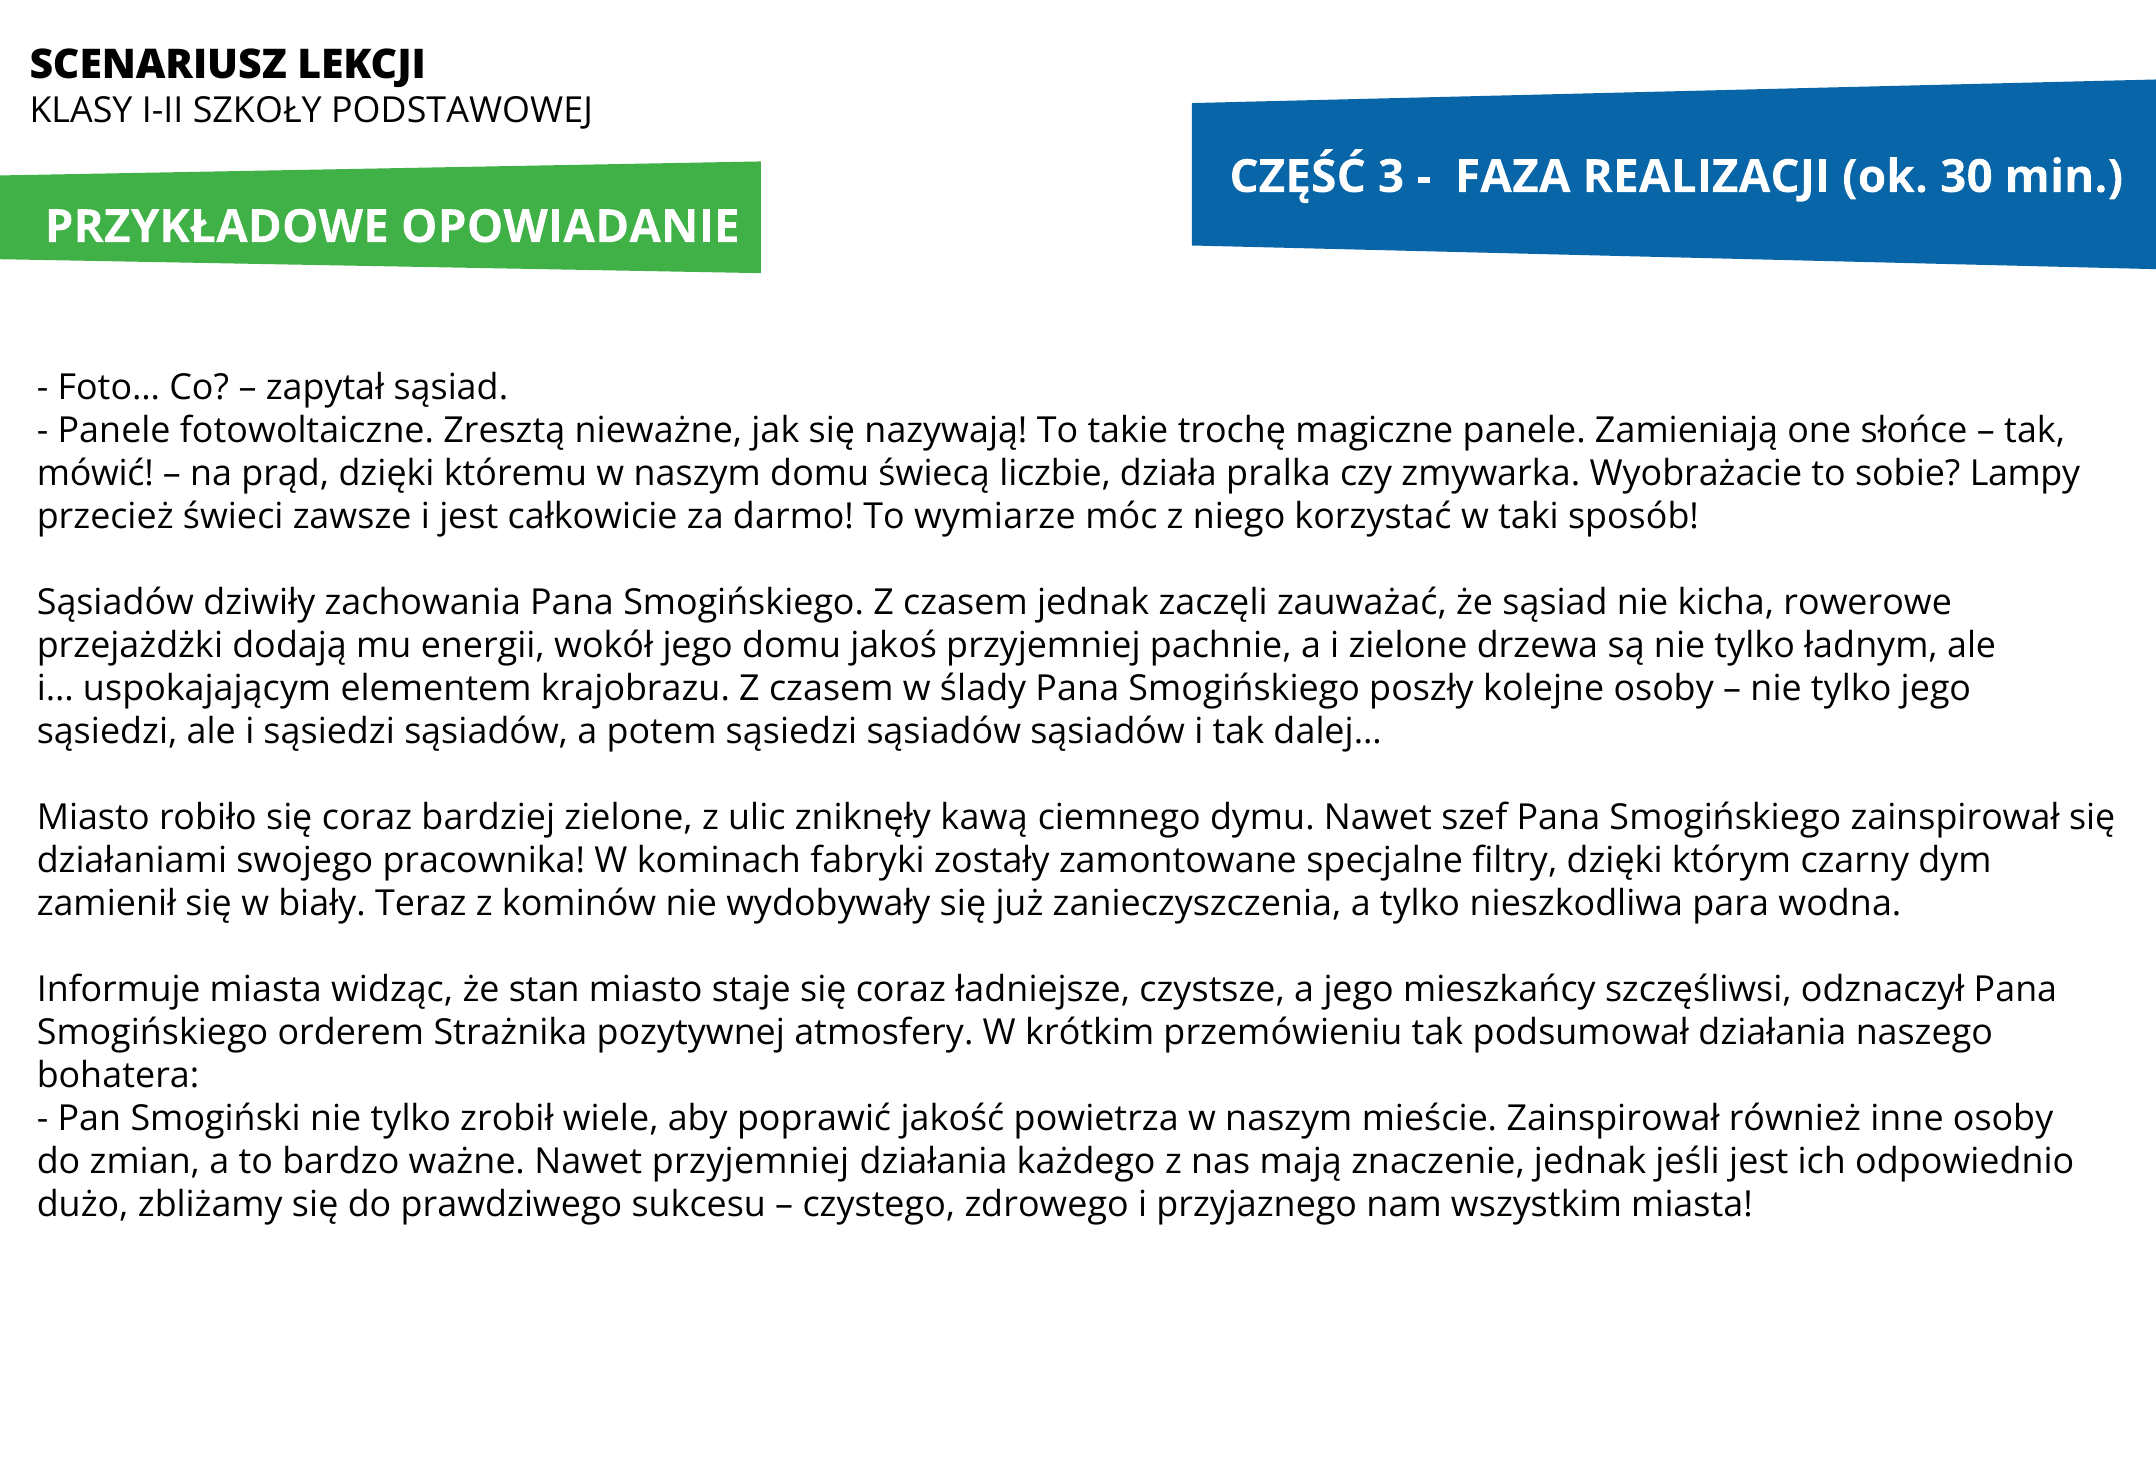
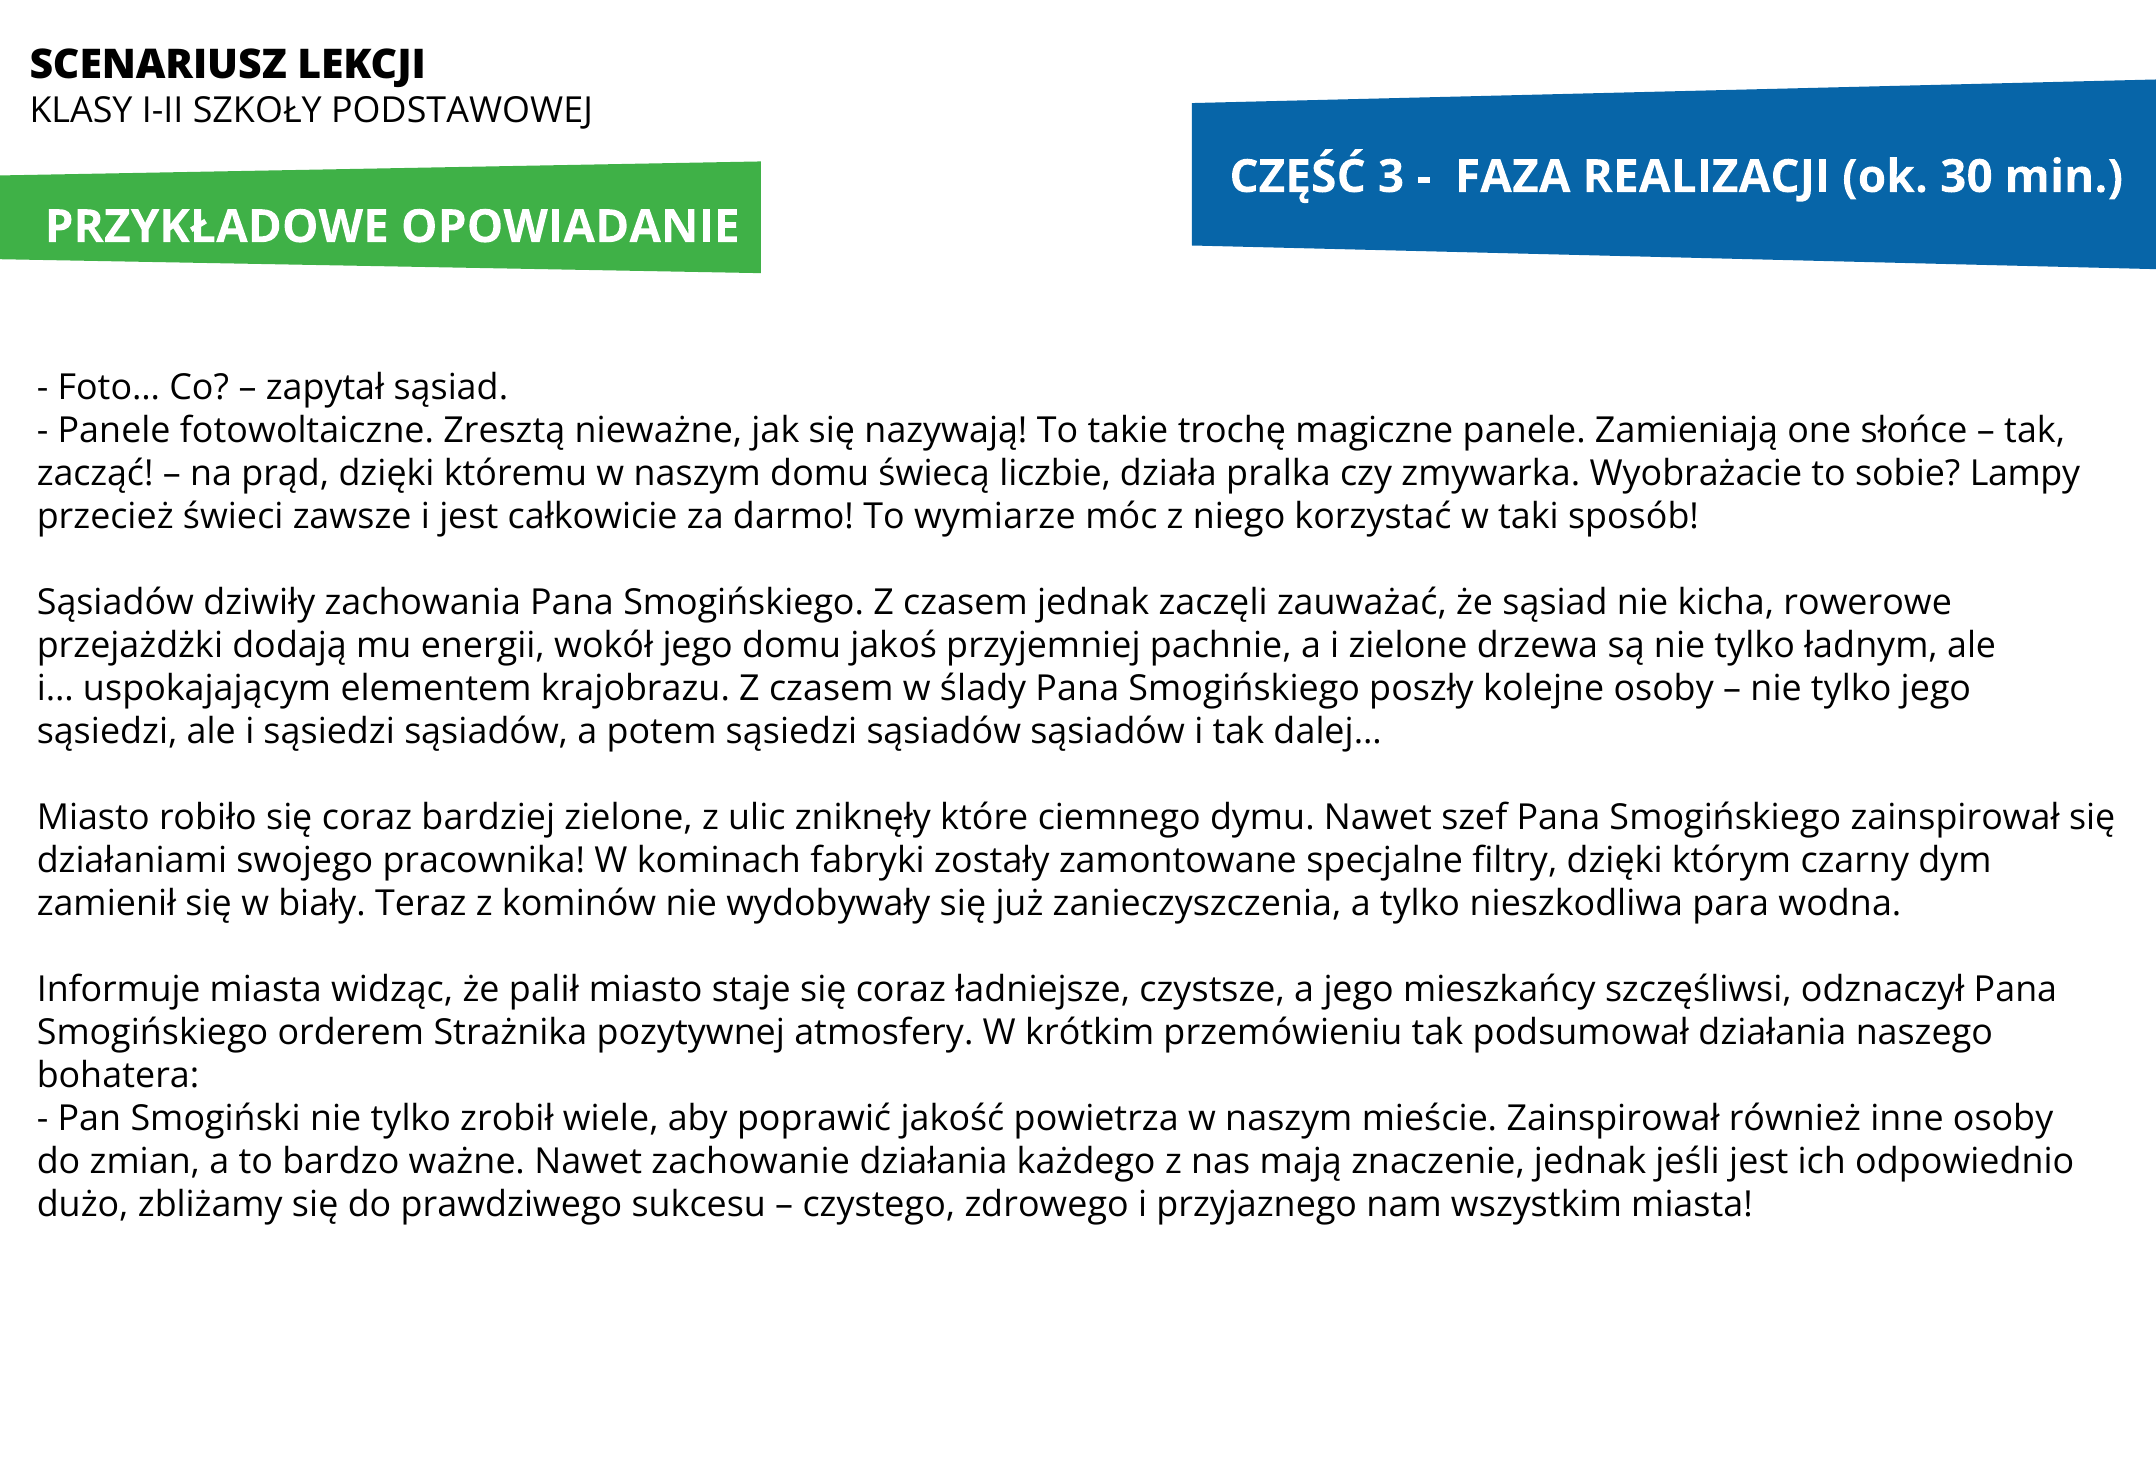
mówić: mówić -> zacząć (95, 473)
kawą: kawą -> które (984, 818)
stan: stan -> palił (544, 990)
Nawet przyjemniej: przyjemniej -> zachowanie (751, 1162)
